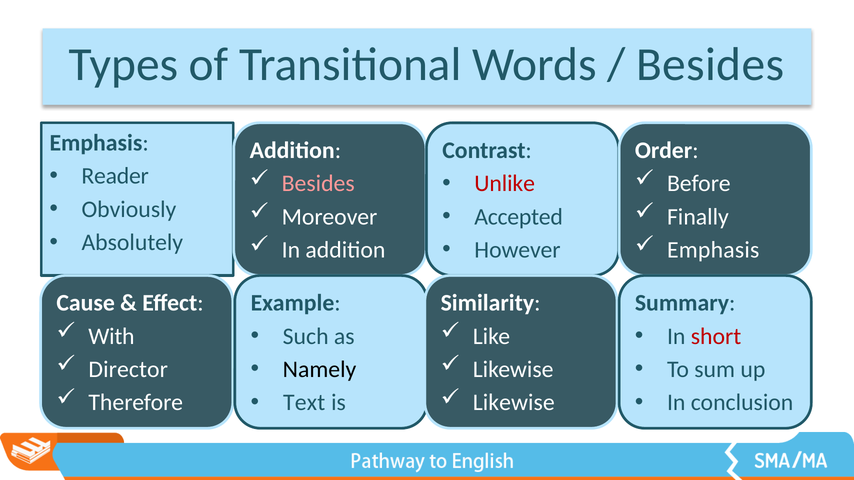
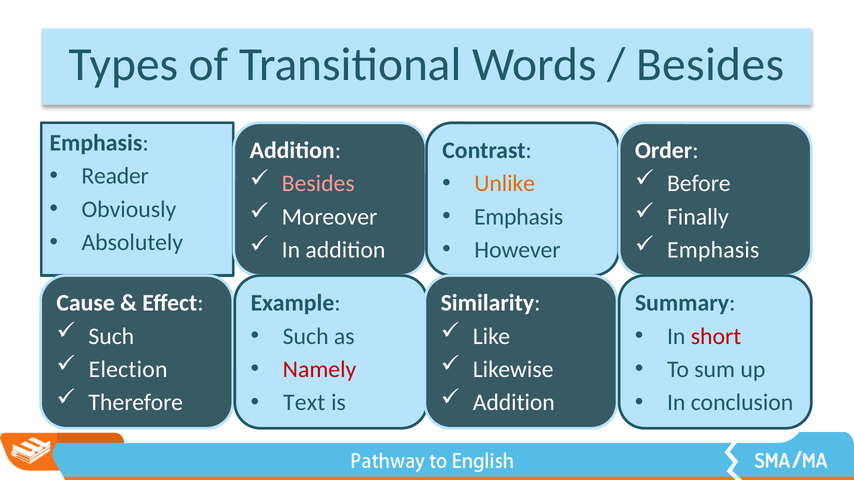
Unlike colour: red -> orange (505, 184)
Accepted: Accepted -> Emphasis (519, 217)
With: With -> Such (111, 336)
Director: Director -> Election (128, 370)
Namely colour: black -> red (320, 370)
Likewise: Likewise -> Addition (514, 403)
